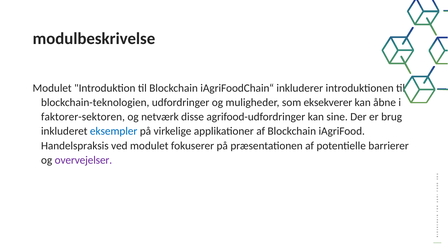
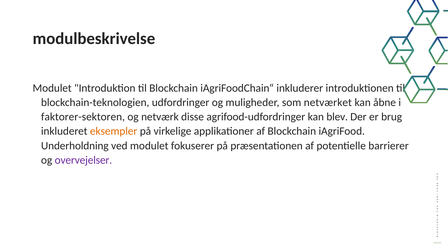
eksekverer: eksekverer -> netværket (328, 102)
sine: sine -> blev (337, 117)
eksempler colour: blue -> orange (114, 131)
Handelspraksis: Handelspraksis -> Underholdning (75, 146)
